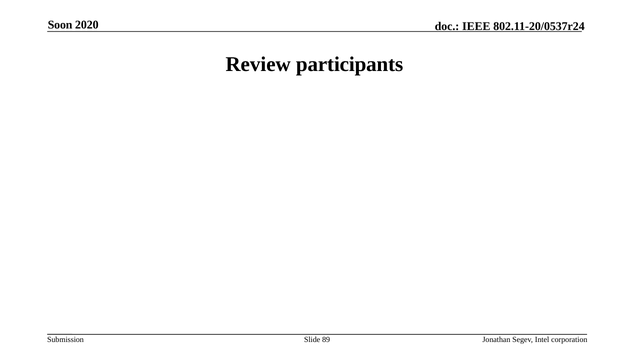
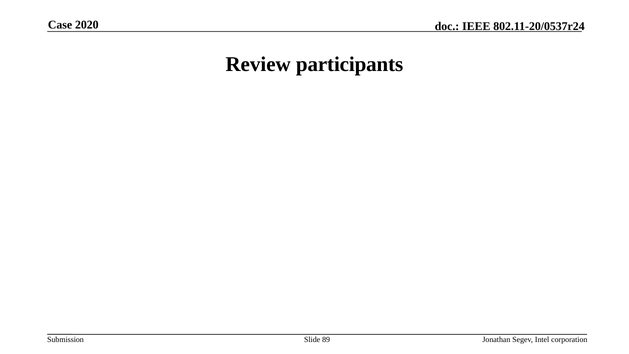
Soon: Soon -> Case (60, 25)
